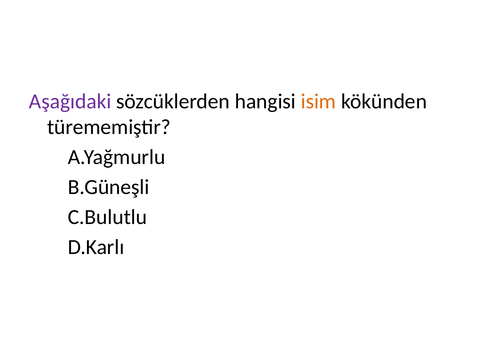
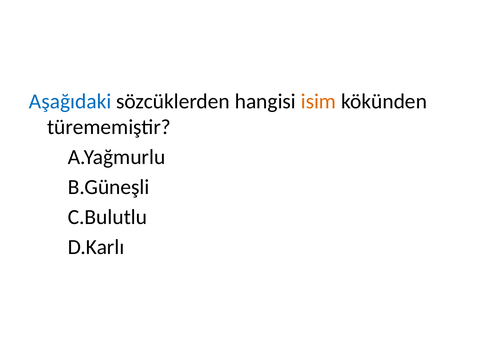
Aşağıdaki colour: purple -> blue (70, 101)
